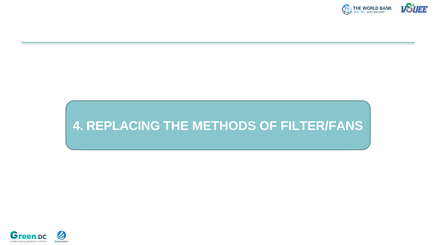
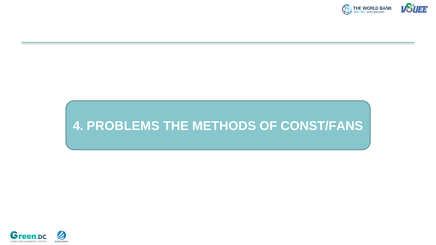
REPLACING: REPLACING -> PROBLEMS (123, 126)
FILTER/FANS: FILTER/FANS -> CONST/FANS (322, 126)
